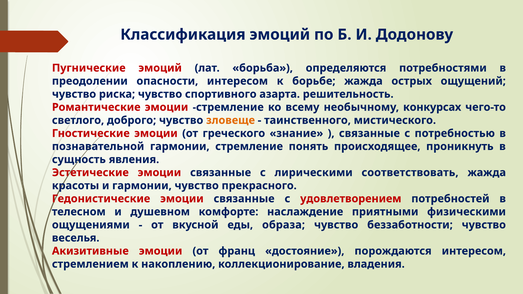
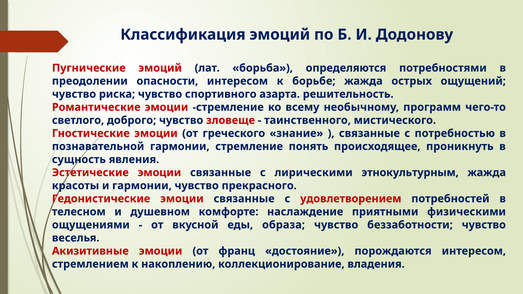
конкурсах: конкурсах -> программ (432, 107)
зловеще colour: orange -> red (231, 120)
соответствовать: соответствовать -> этнокультурным (410, 173)
